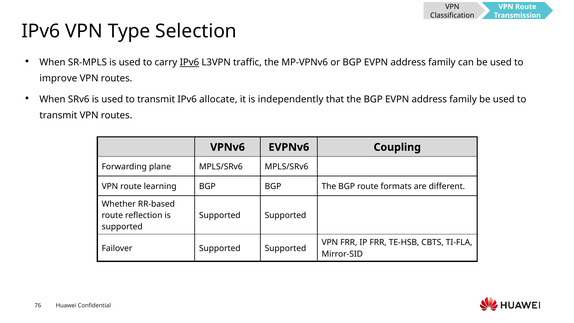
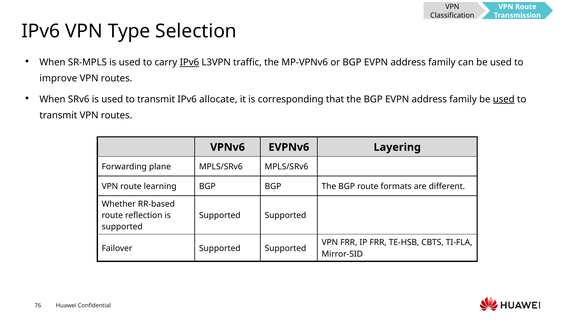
independently: independently -> corresponding (291, 99)
used underline: none -> present (504, 99)
Coupling: Coupling -> Layering (397, 147)
